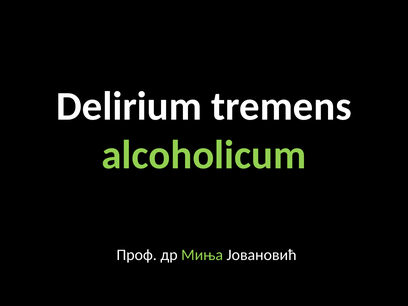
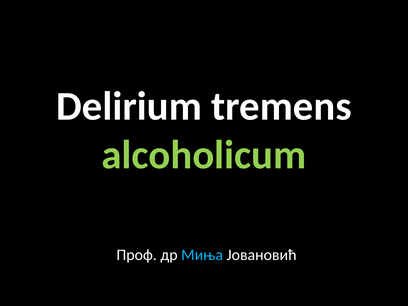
Миња colour: light green -> light blue (202, 255)
